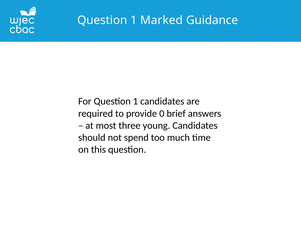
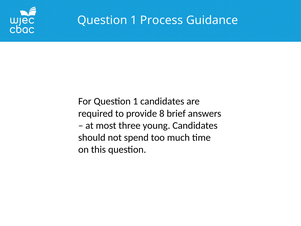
Marked: Marked -> Process (161, 20)
0: 0 -> 8 (162, 113)
